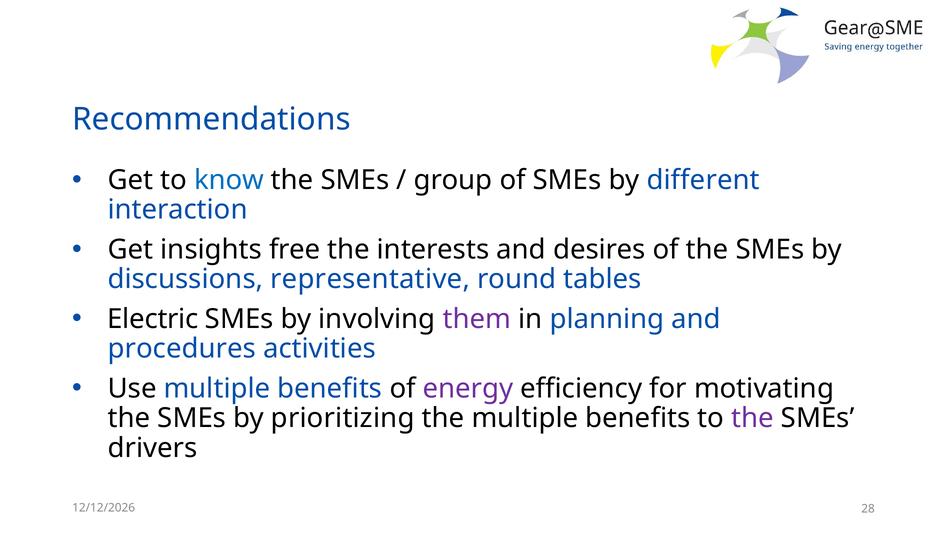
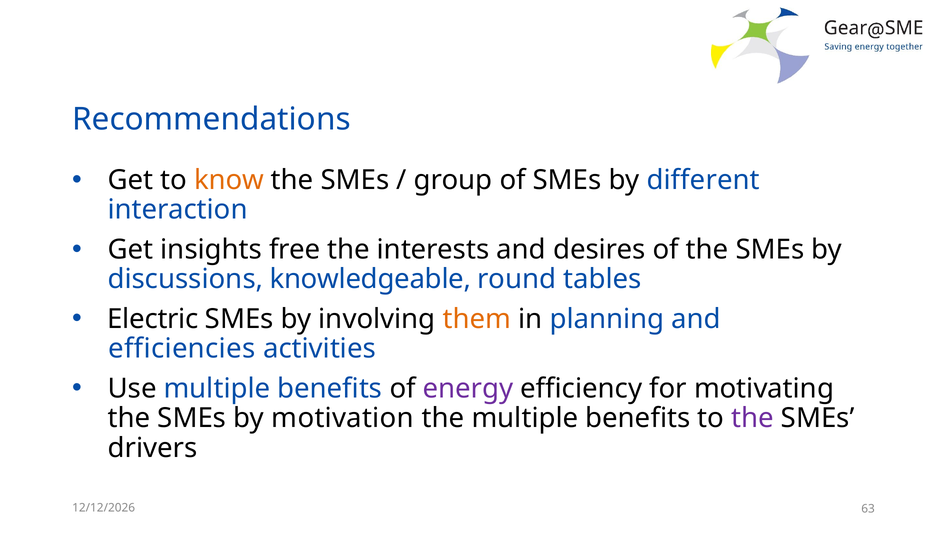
know colour: blue -> orange (229, 180)
representative: representative -> knowledgeable (370, 279)
them colour: purple -> orange (477, 319)
procedures: procedures -> efficiencies (182, 349)
prioritizing: prioritizing -> motivation (343, 418)
28: 28 -> 63 (868, 508)
